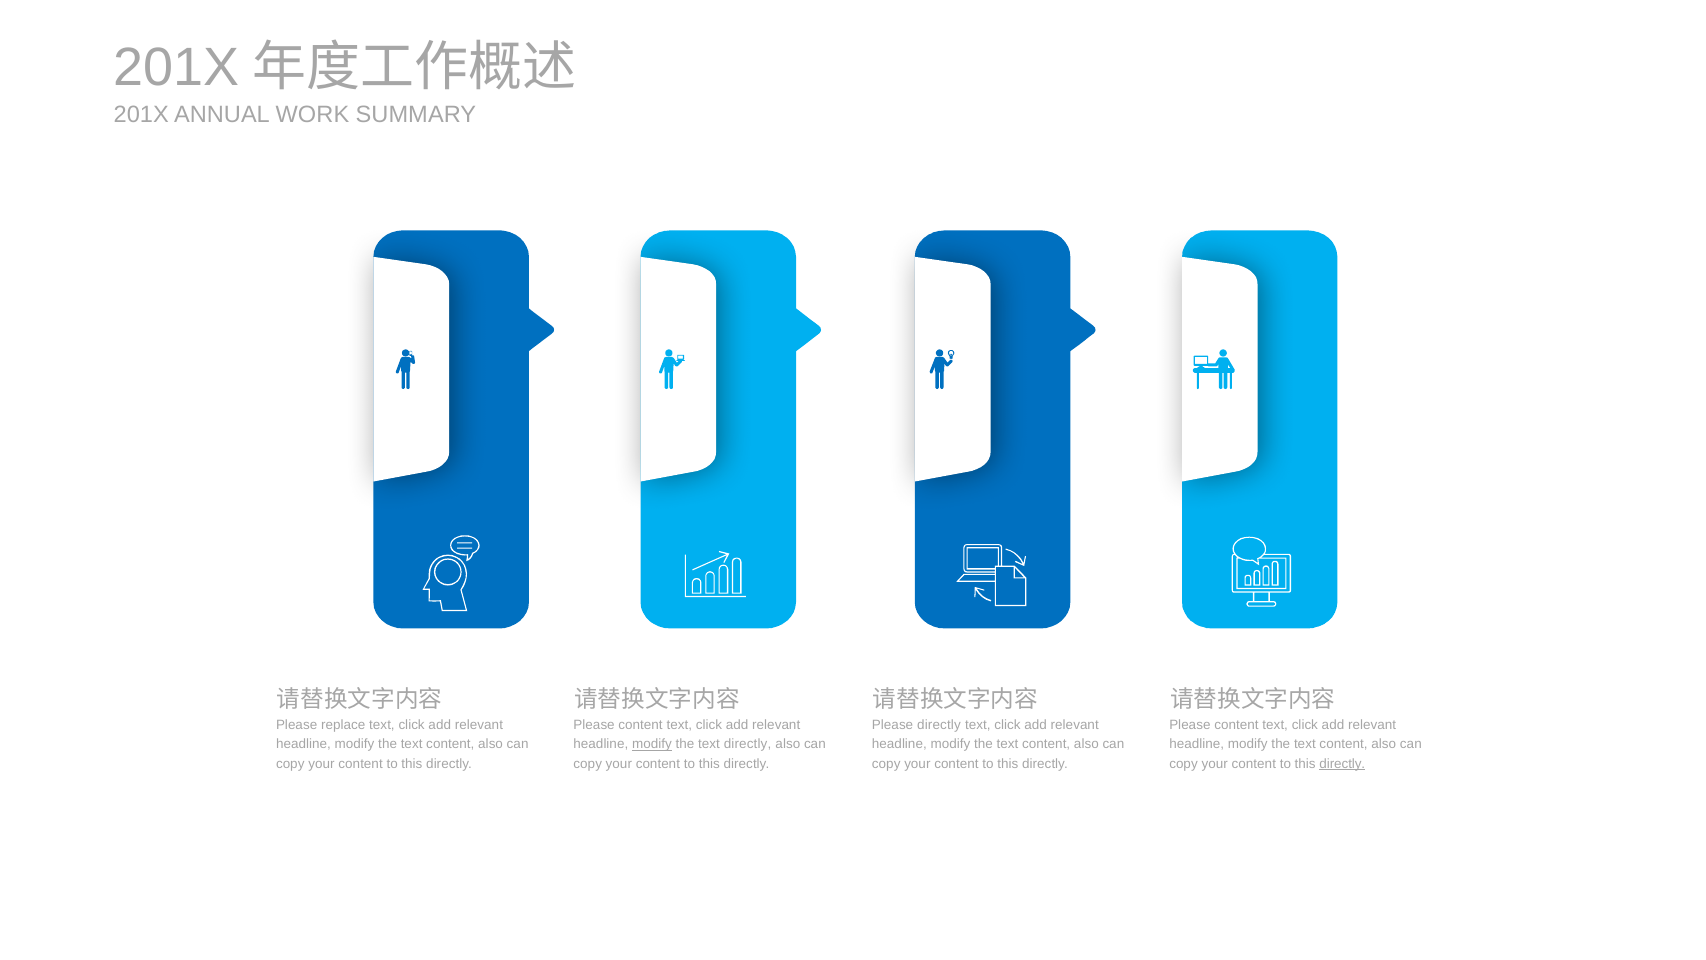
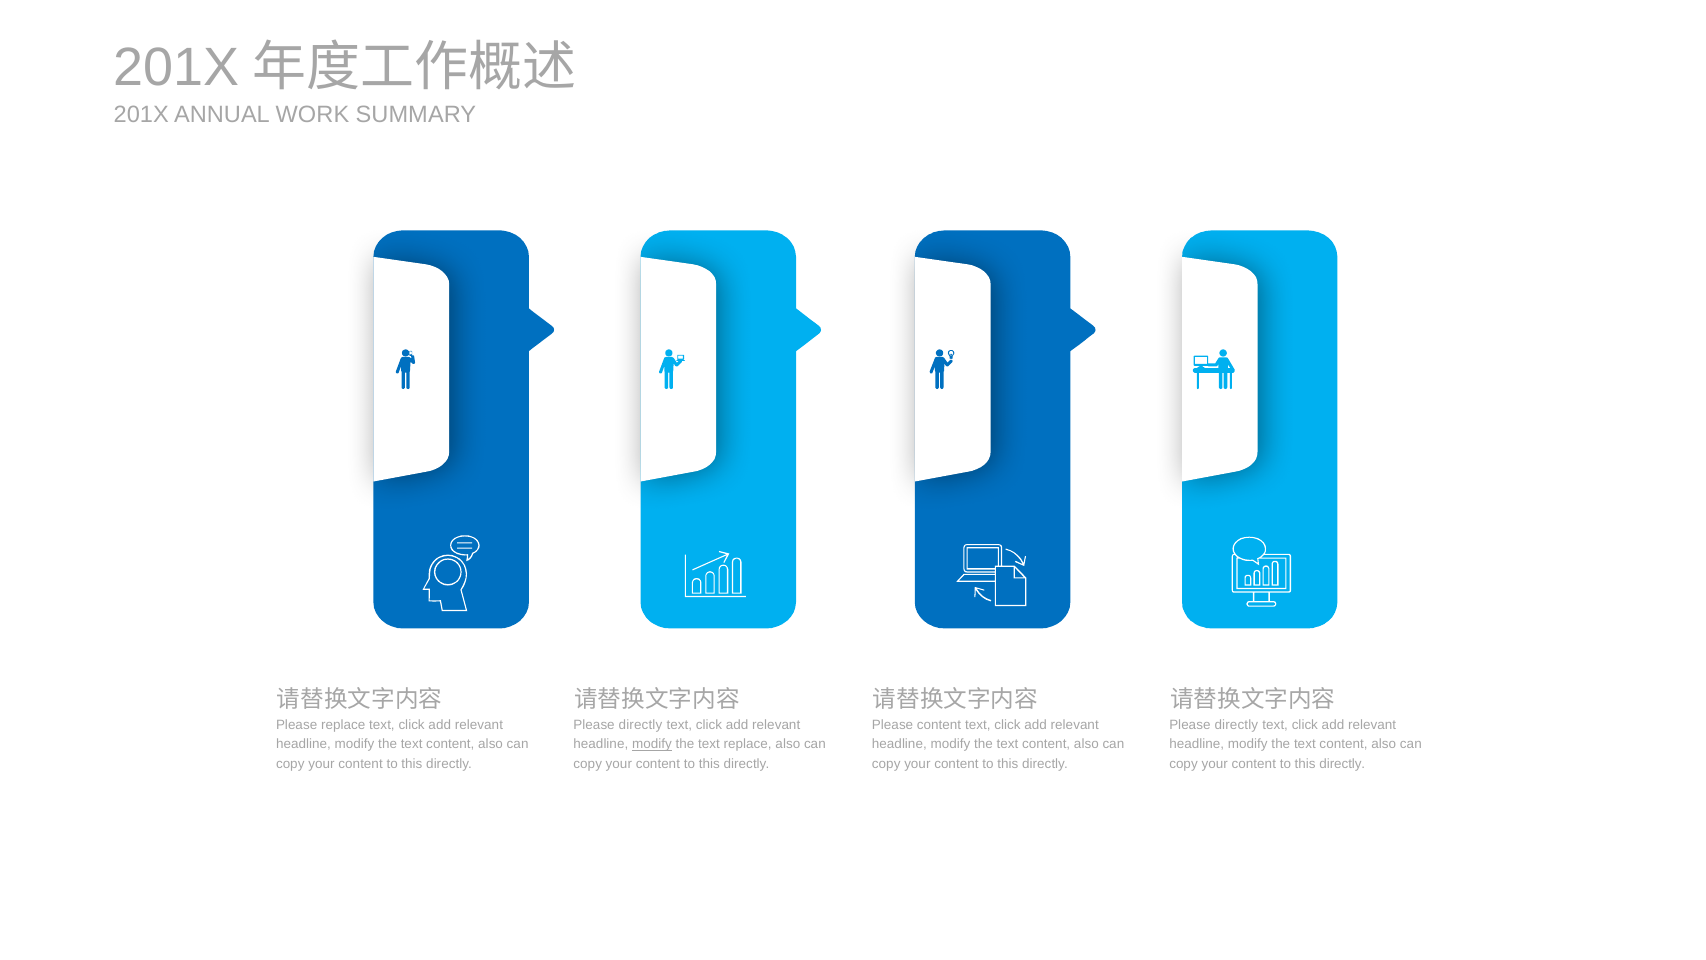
content: content -> directly (641, 725)
Please directly: directly -> content (939, 725)
content: content -> directly (1236, 725)
text directly: directly -> replace (748, 744)
directly underline: present -> none (1342, 763)
